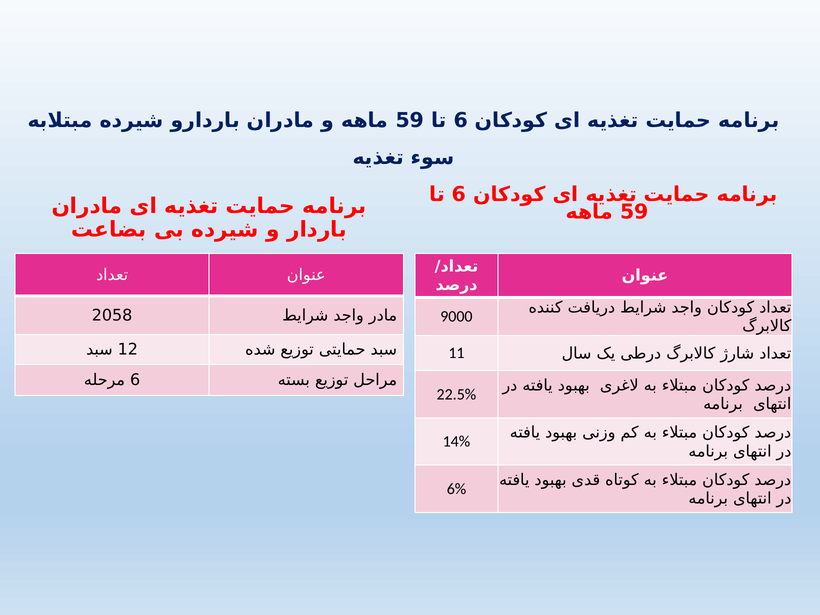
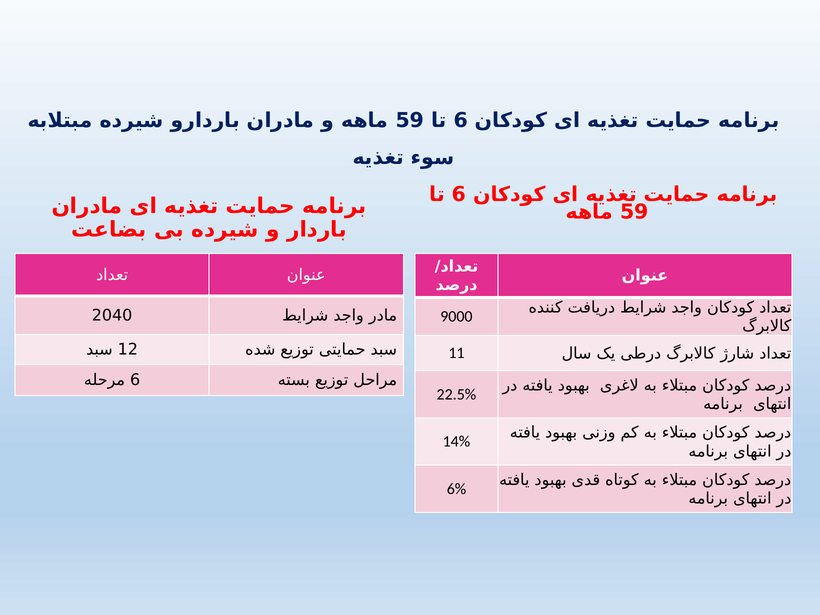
2058: 2058 -> 2040 (112, 315)
